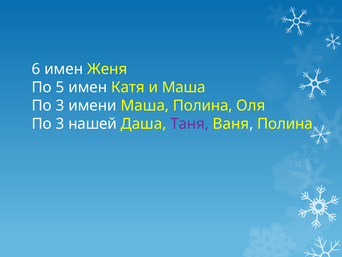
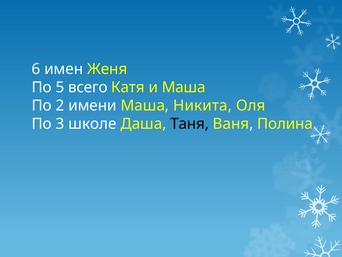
5 имен: имен -> всего (88, 87)
3: 3 -> 2 (60, 105)
Маша Полина: Полина -> Никита (203, 105)
нашей: нашей -> школе (92, 124)
Таня colour: purple -> black (190, 124)
